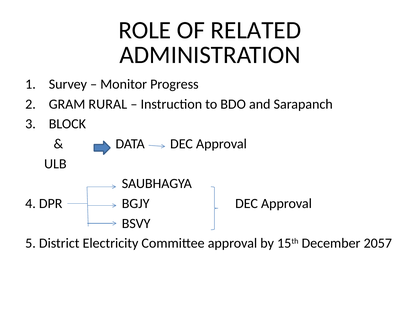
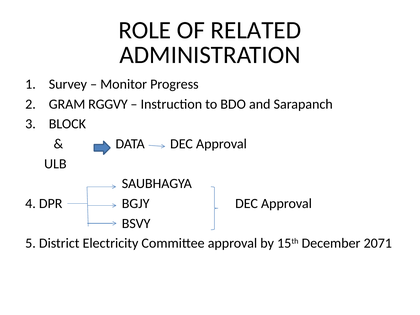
RURAL: RURAL -> RGGVY (108, 104)
2057: 2057 -> 2071 (378, 243)
